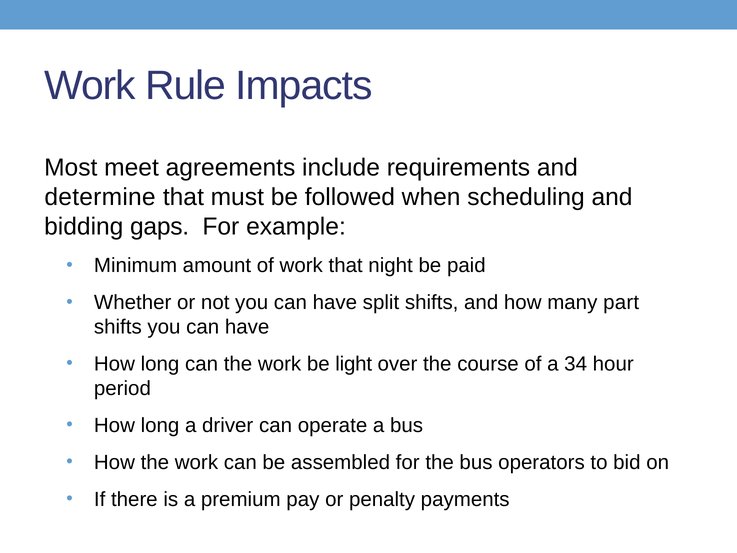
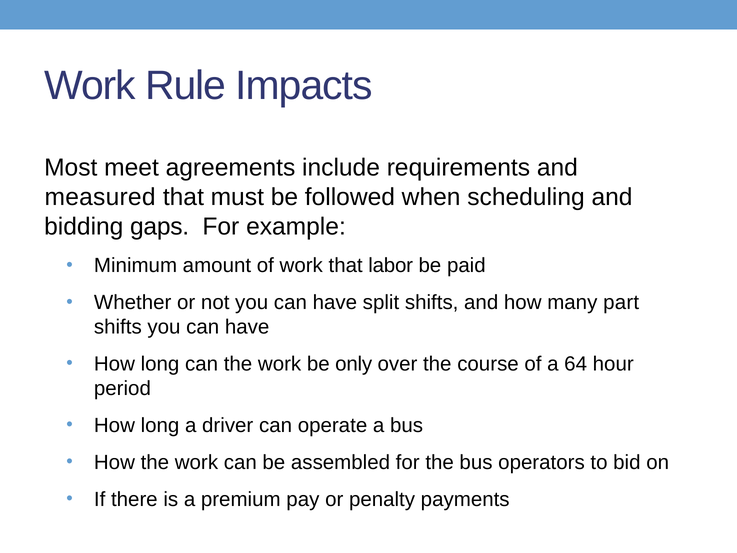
determine: determine -> measured (100, 197)
night: night -> labor (391, 266)
light: light -> only (354, 364)
34: 34 -> 64 (576, 364)
